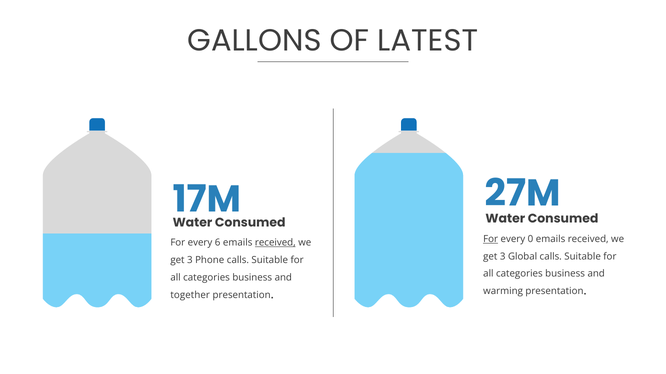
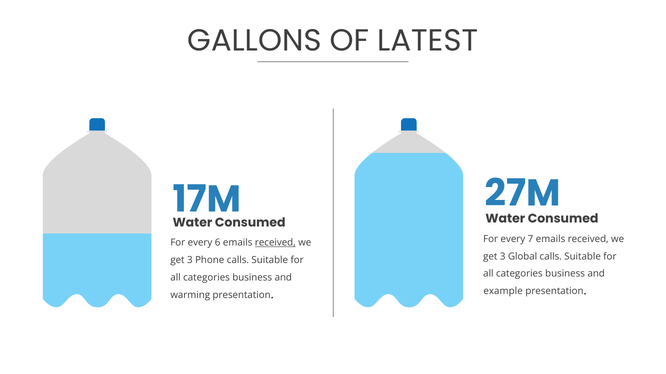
For underline: present -> none (491, 239)
0: 0 -> 7 (530, 239)
warming: warming -> example (503, 292)
together: together -> warming (190, 296)
